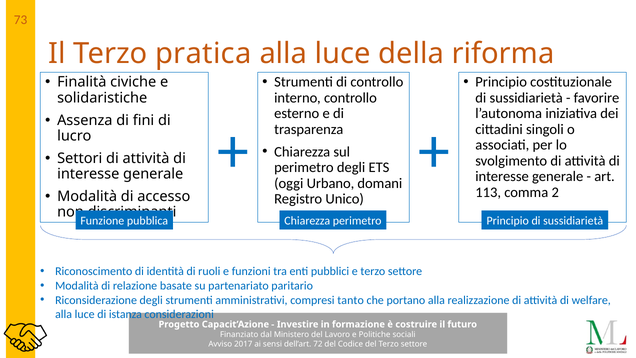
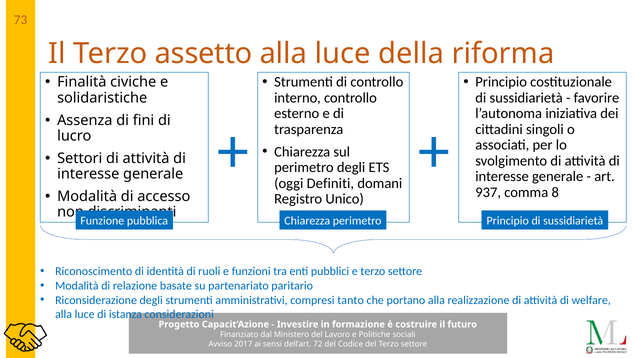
pratica: pratica -> assetto (204, 53)
Urbano: Urbano -> Definiti (330, 183)
113: 113 -> 937 (488, 192)
2: 2 -> 8 (555, 192)
